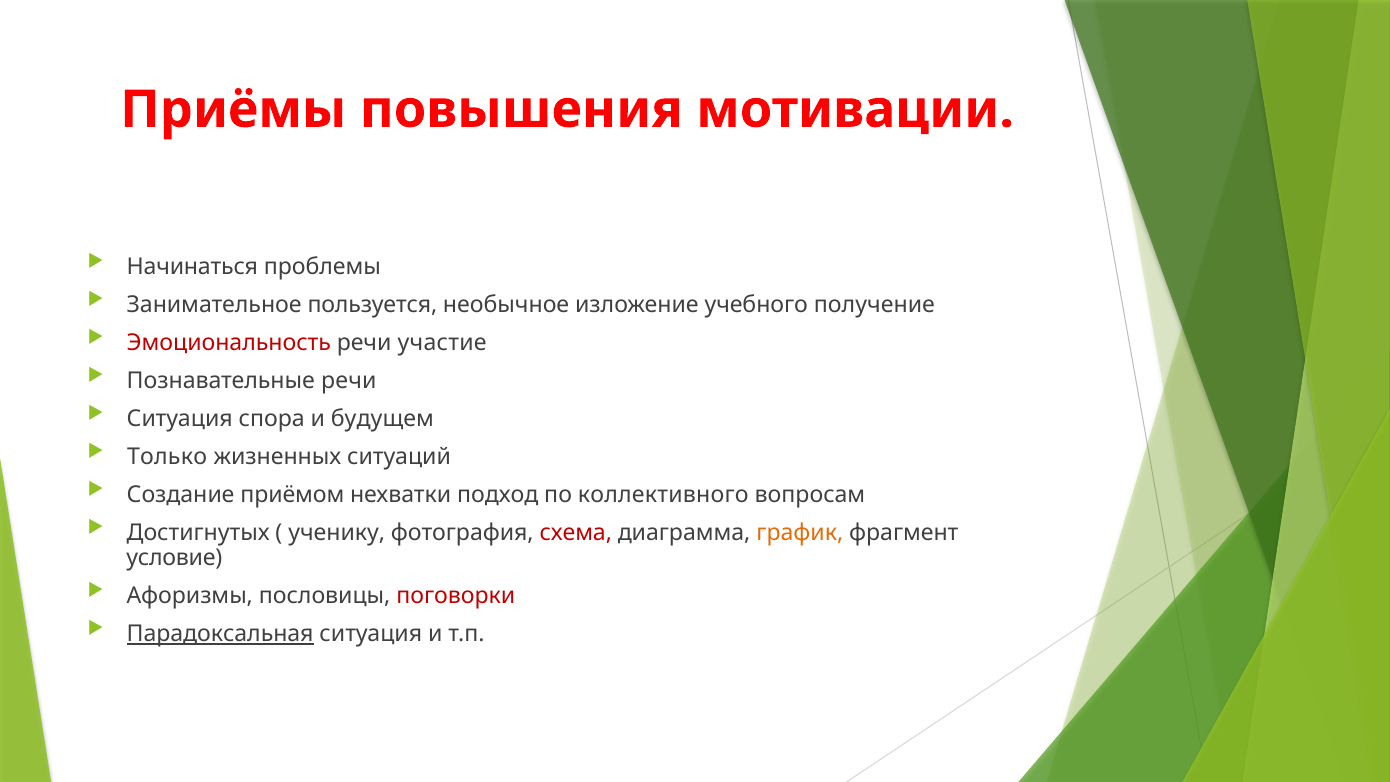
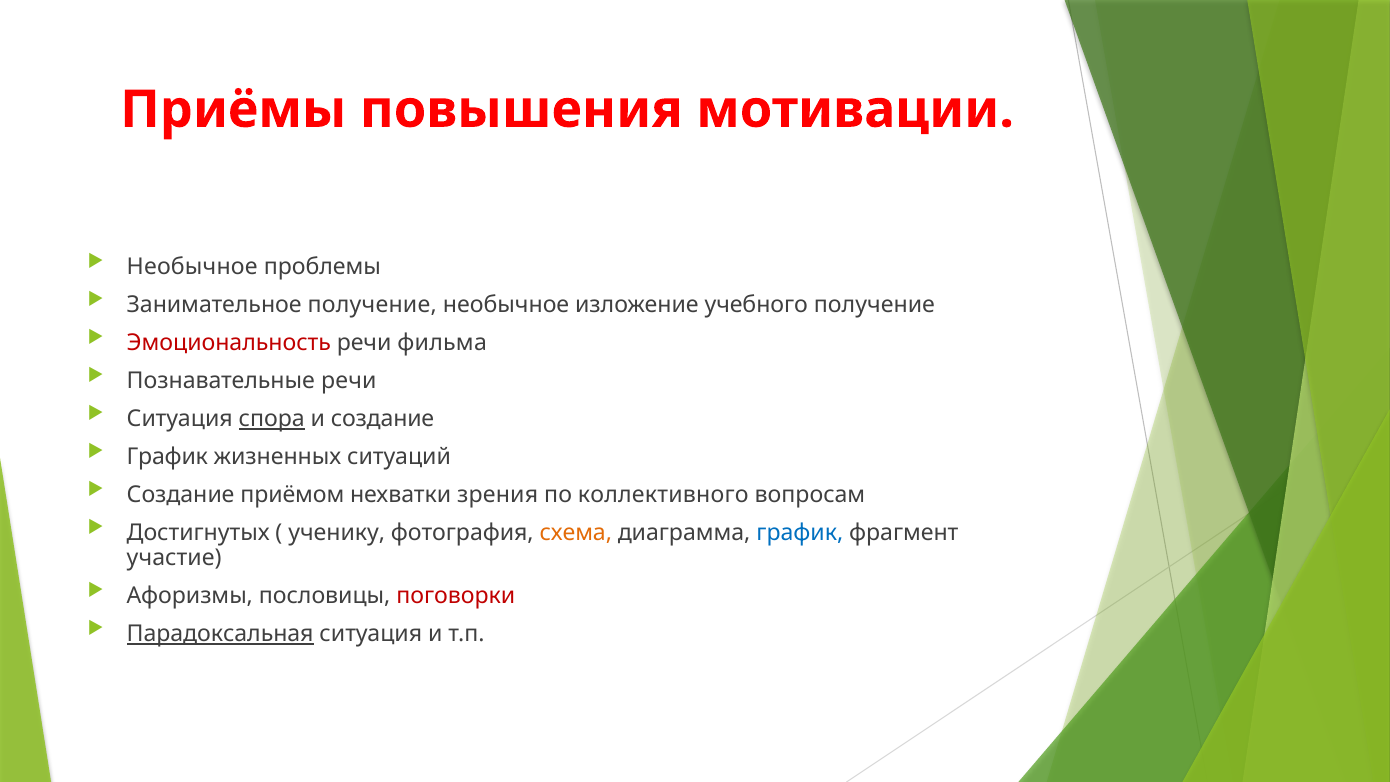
Начинаться: Начинаться -> Необычное (192, 267)
Занимательное пользуется: пользуется -> получение (372, 305)
участие: участие -> фильма (442, 343)
спора underline: none -> present (272, 419)
и будущем: будущем -> создание (383, 419)
Только: Только -> График (167, 457)
подход: подход -> зрения (498, 495)
схема colour: red -> orange (576, 533)
график colour: orange -> blue (800, 533)
условие: условие -> участие (174, 558)
